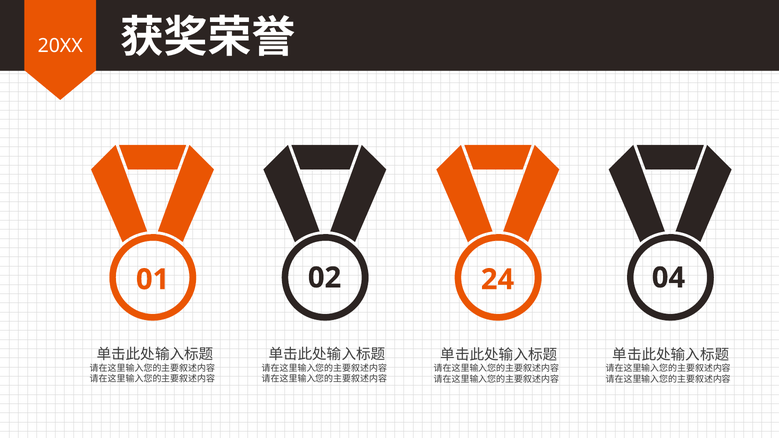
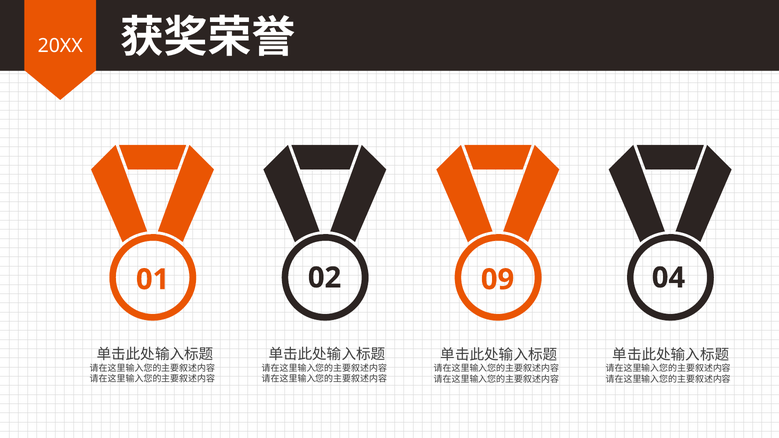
24: 24 -> 09 (498, 280)
